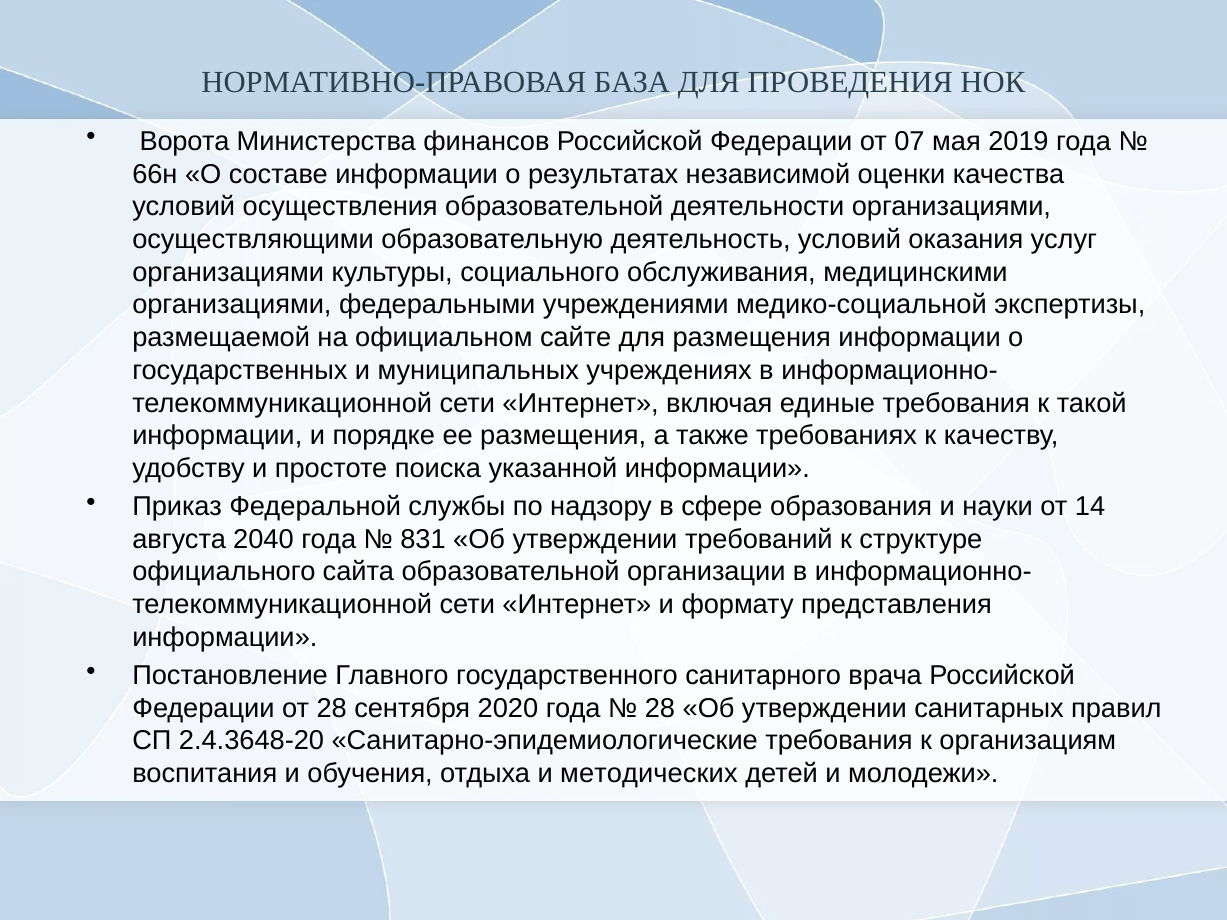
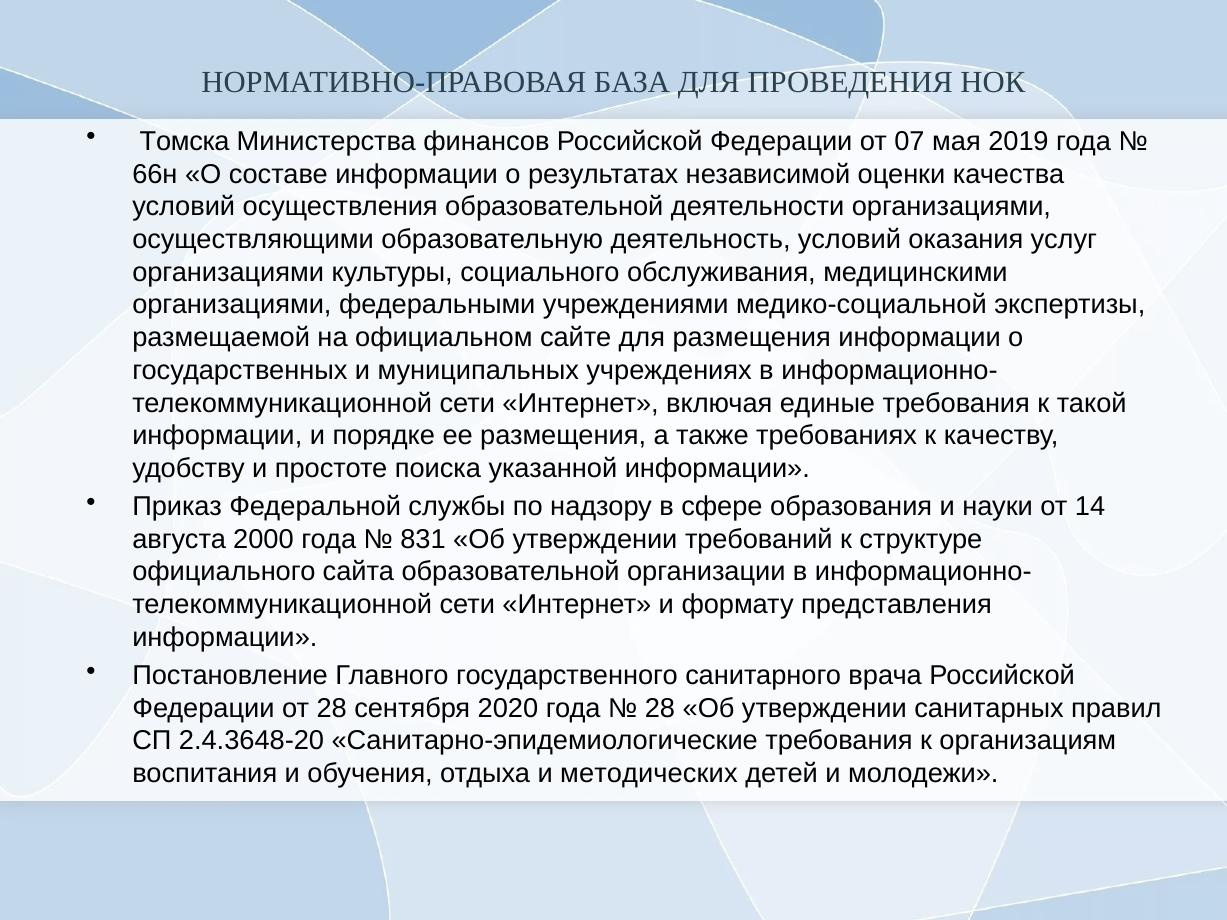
Ворота: Ворота -> Томска (185, 142)
2040: 2040 -> 2000 (263, 539)
